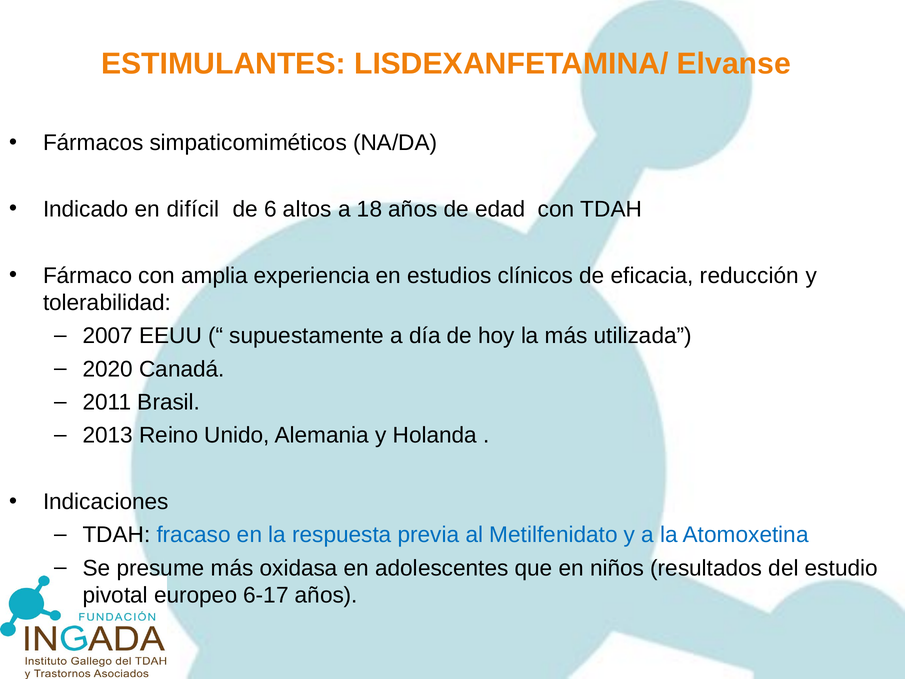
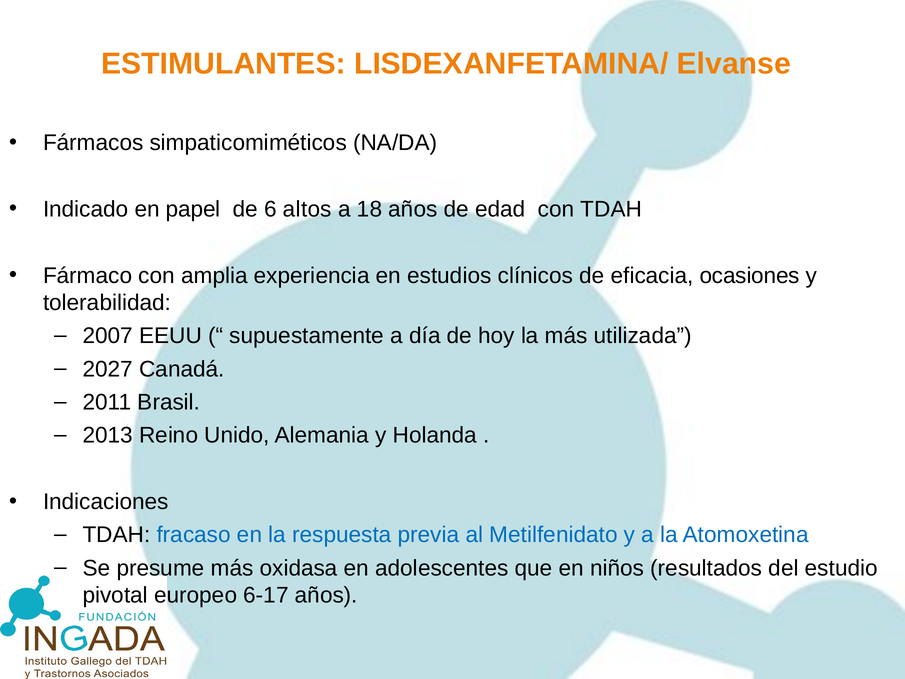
difícil: difícil -> papel (193, 209)
reducción: reducción -> ocasiones (750, 275)
2020: 2020 -> 2027 (108, 369)
